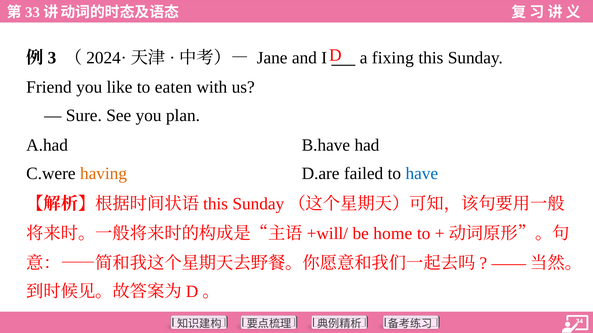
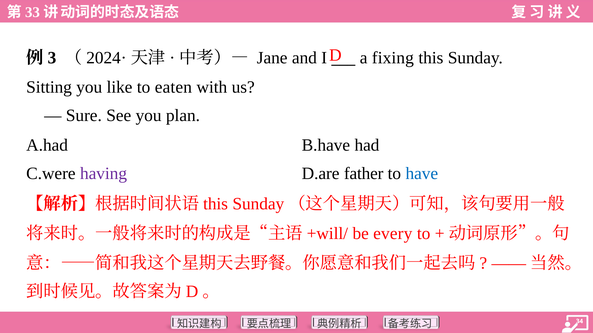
Friend: Friend -> Sitting (49, 87)
having colour: orange -> purple (104, 174)
failed: failed -> father (364, 174)
home: home -> every (393, 234)
